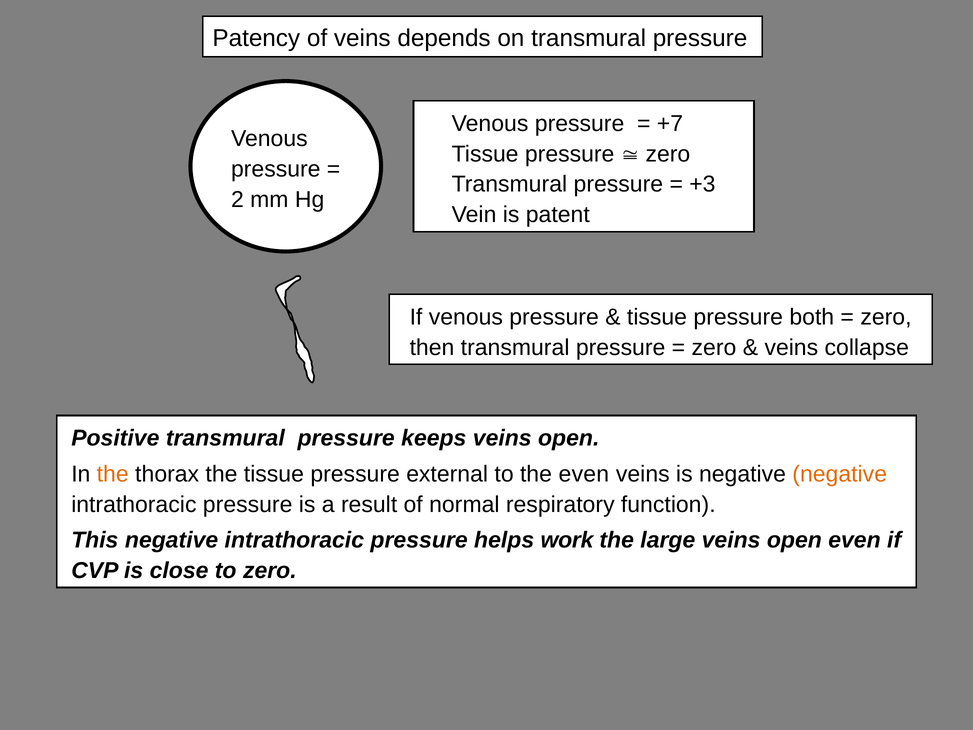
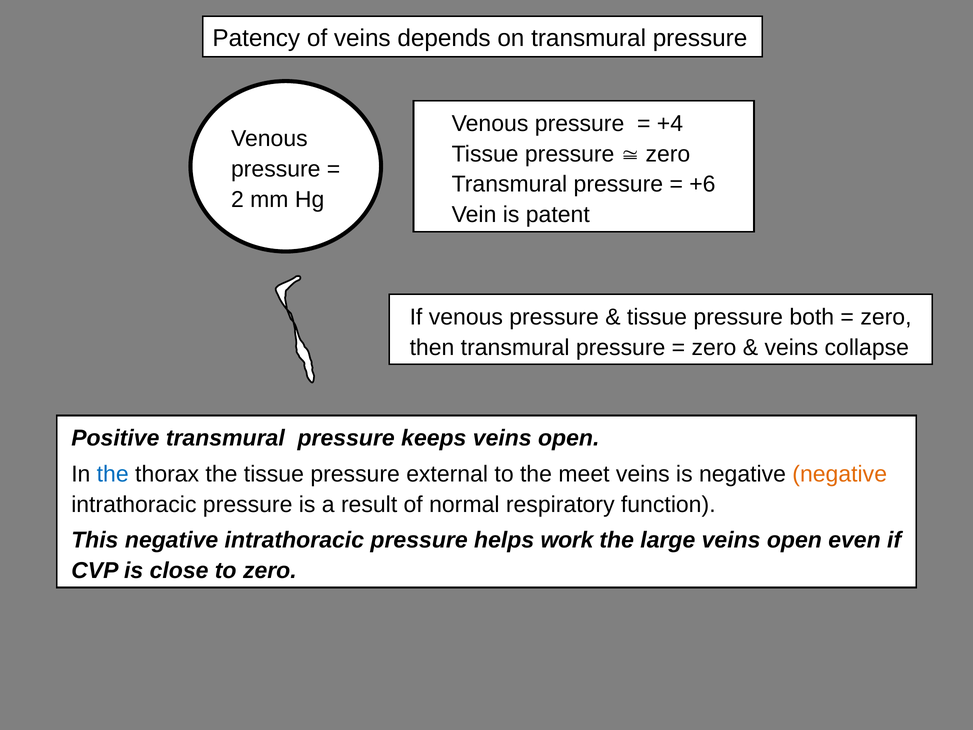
+7: +7 -> +4 (670, 124)
+3: +3 -> +6 (702, 184)
the colour: orange -> blue (113, 474)
the even: even -> meet (584, 474)
